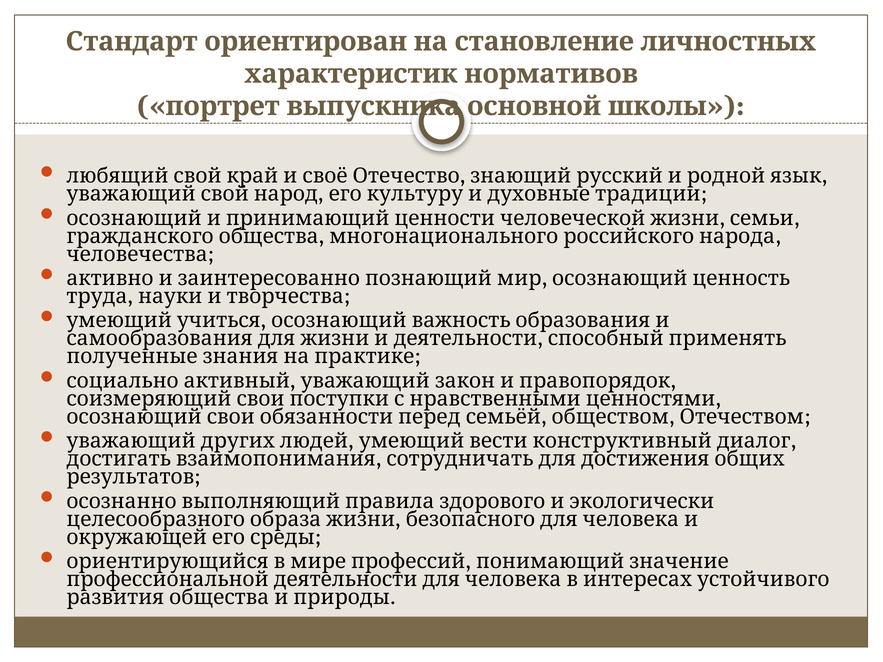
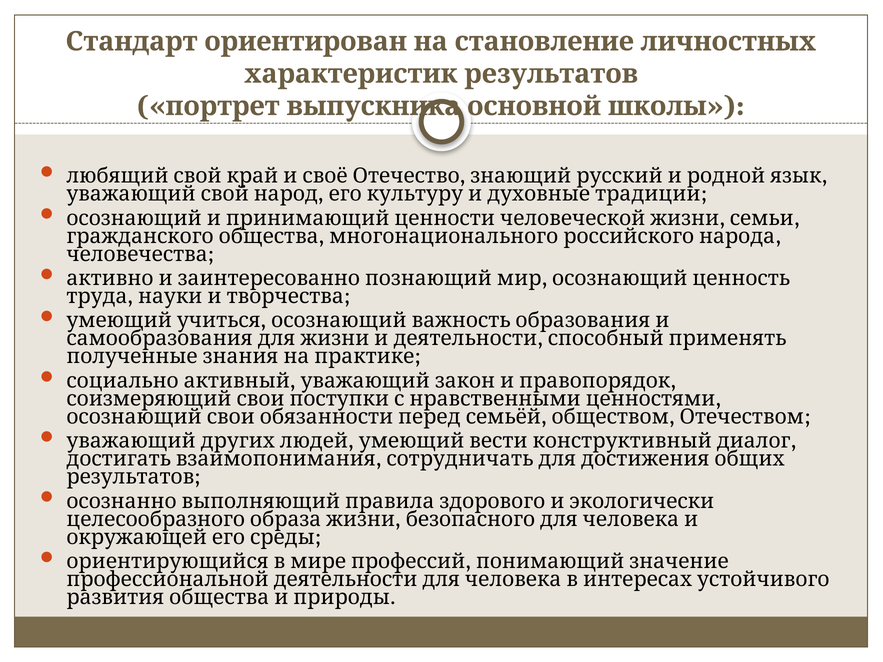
характеристик нормативов: нормативов -> результатов (551, 74)
